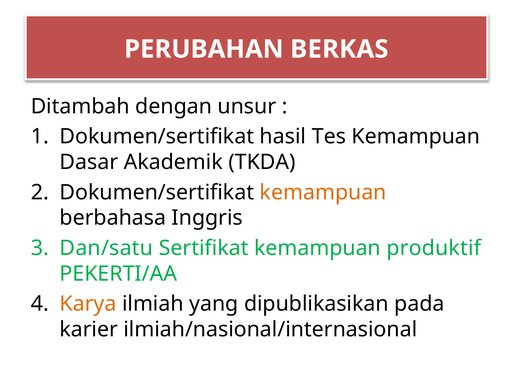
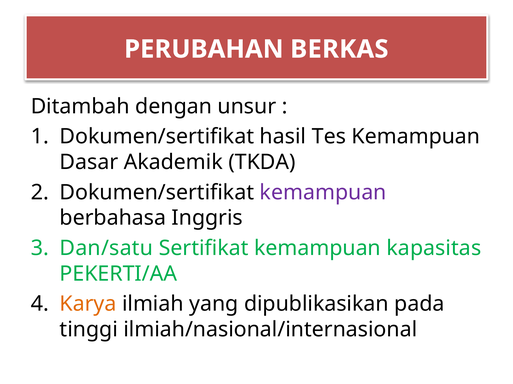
kemampuan colour: orange -> purple (323, 193)
produktif: produktif -> kapasitas (434, 249)
karier: karier -> tinggi (89, 330)
